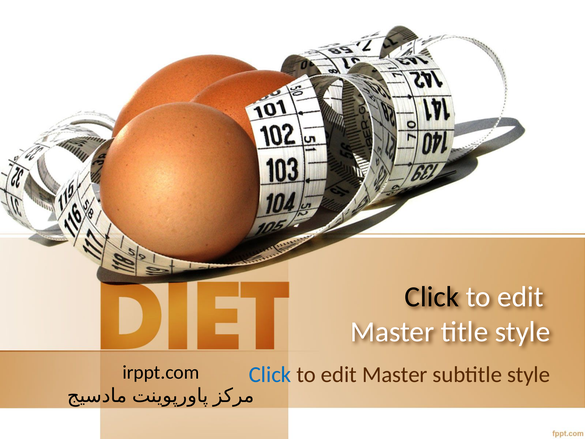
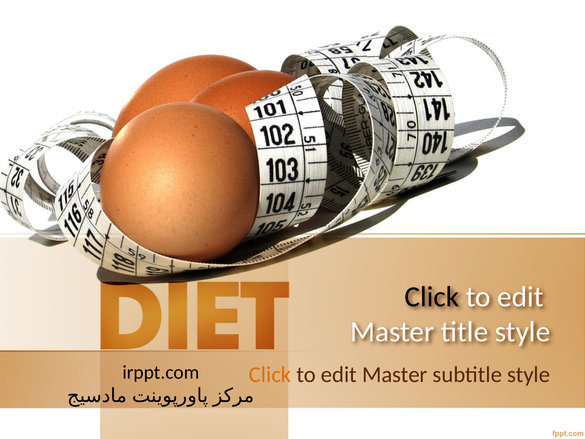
Click colour: blue -> orange (270, 374)
